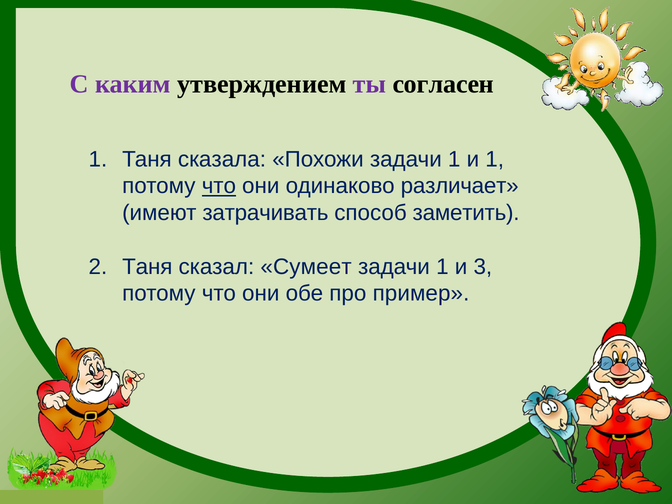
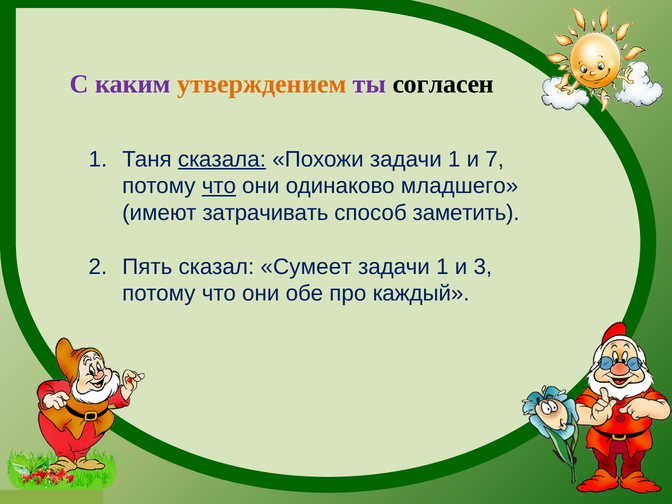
утверждением colour: black -> orange (262, 84)
сказала underline: none -> present (222, 159)
и 1: 1 -> 7 (495, 159)
различает: различает -> младшего (460, 186)
2 Таня: Таня -> Пять (147, 267)
пример: пример -> каждый (421, 294)
